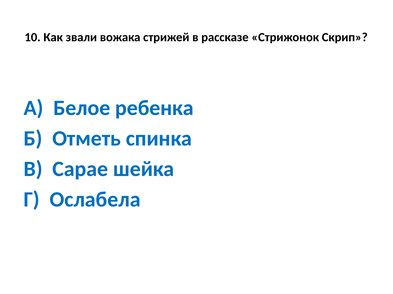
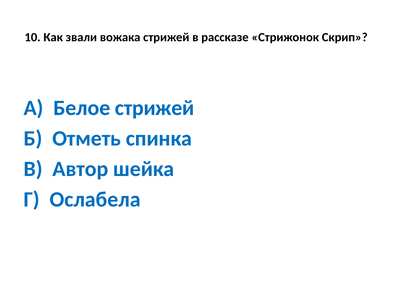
Белое ребенка: ребенка -> стрижей (155, 108)
Сарае: Сарае -> Автор (80, 169)
